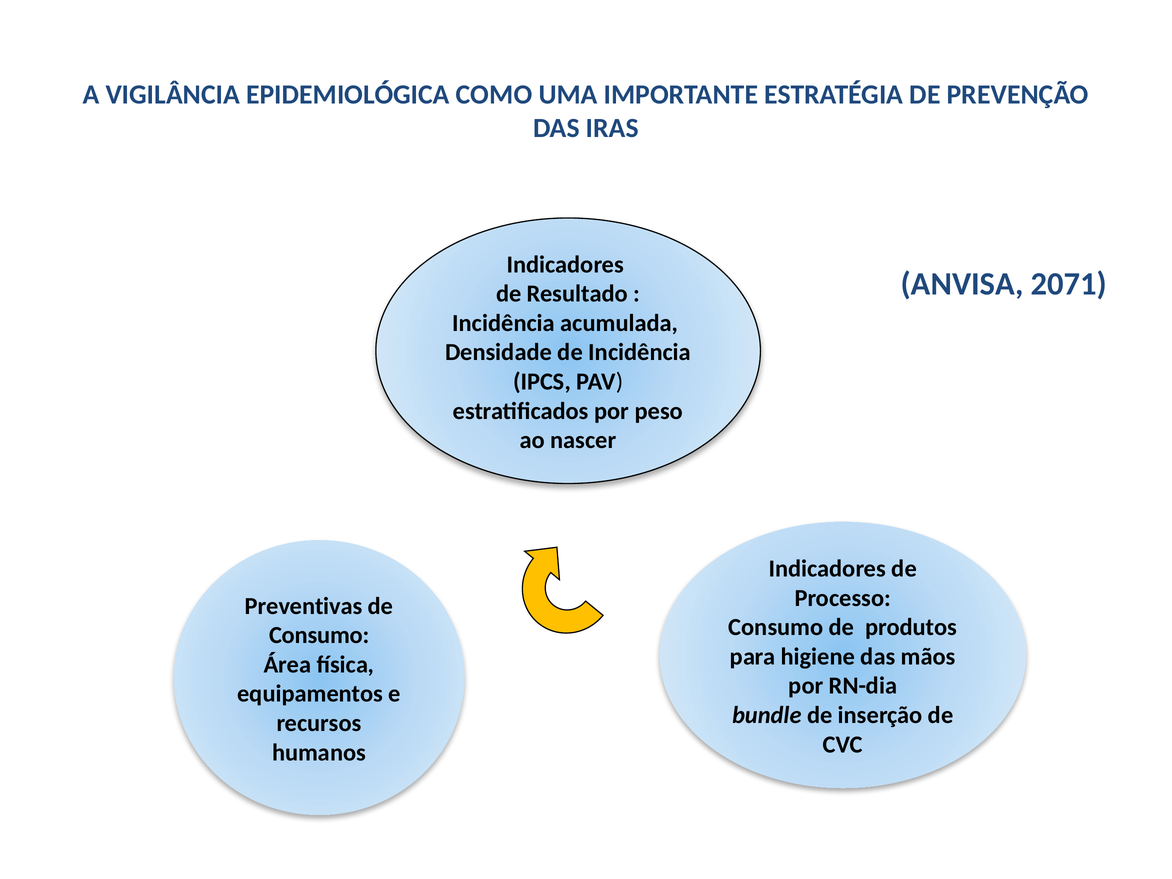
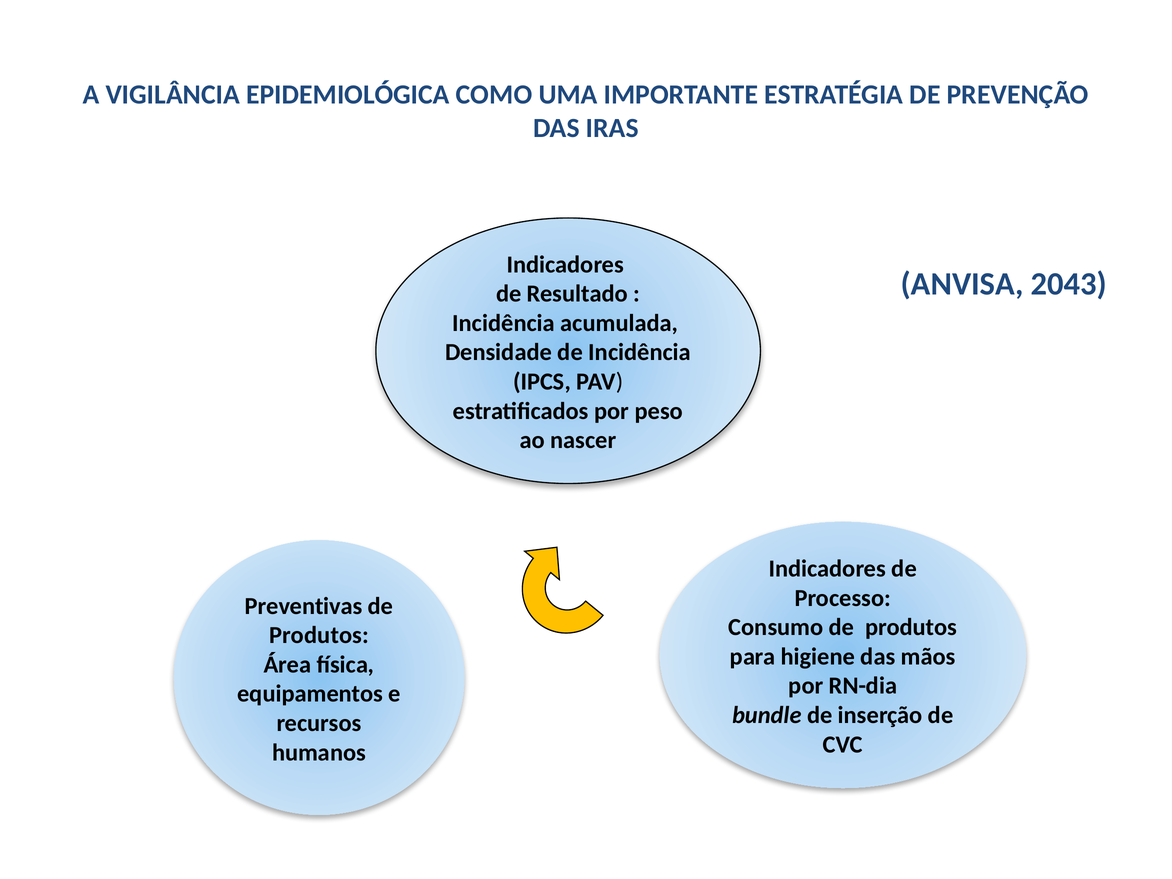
2071: 2071 -> 2043 (1069, 284)
Consumo: Consumo -> Produtos (319, 635)
